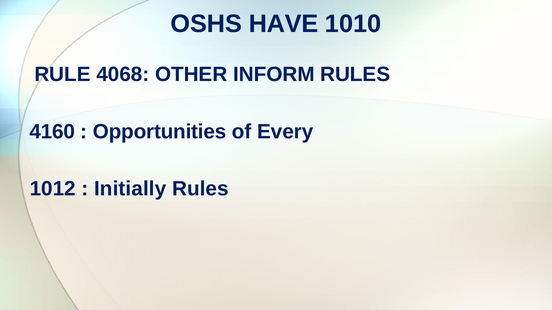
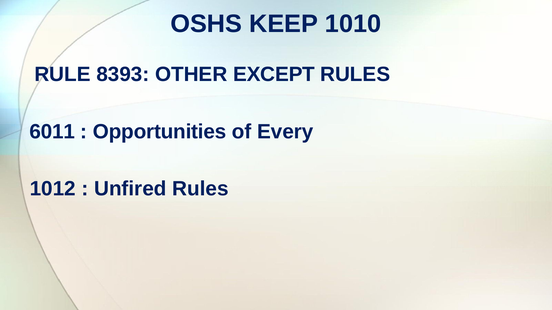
HAVE: HAVE -> KEEP (284, 24)
4068: 4068 -> 8393 (123, 75)
INFORM: INFORM -> EXCEPT (274, 75)
4160: 4160 -> 6011 (52, 132)
Initially: Initially -> Unfired (130, 189)
